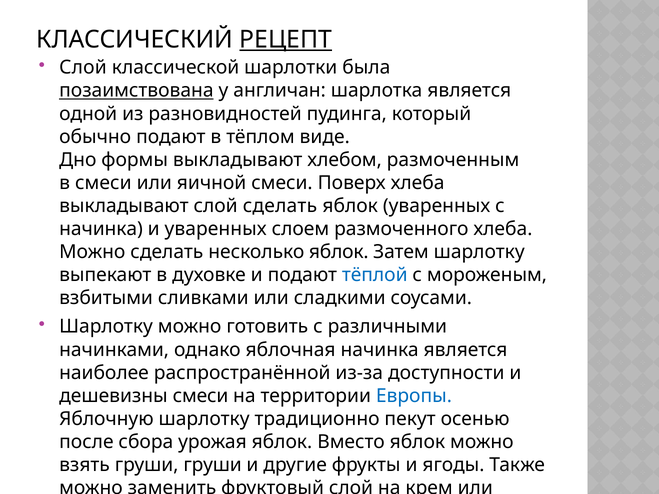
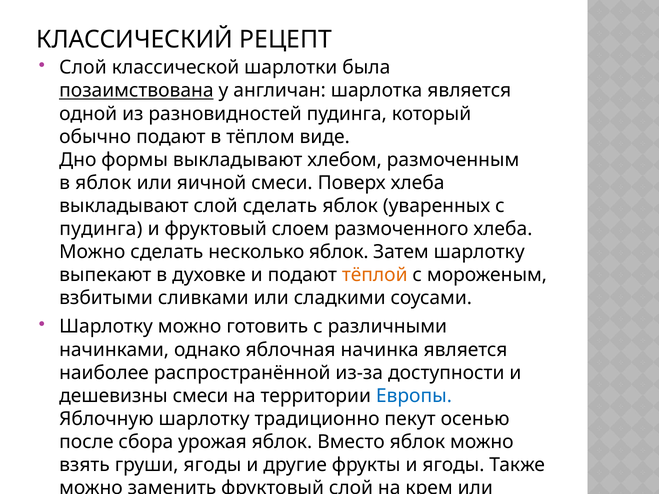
РЕЦЕПТ underline: present -> none (286, 40)
в смеси: смеси -> яблок (103, 183)
начинка: начинка -> пудинга (101, 229)
и уваренных: уваренных -> фруктовый (216, 229)
тёплой colour: blue -> orange (375, 275)
груши груши: груши -> ягоды (212, 465)
